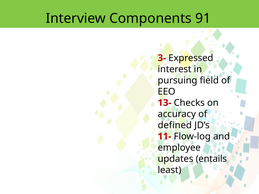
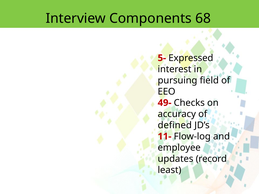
91: 91 -> 68 (203, 18)
3-: 3- -> 5- (162, 58)
13-: 13- -> 49- (165, 103)
entails: entails -> record (211, 159)
